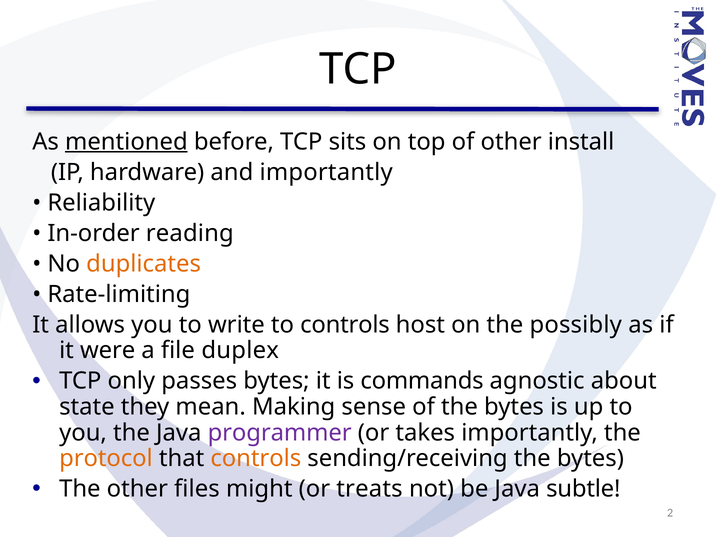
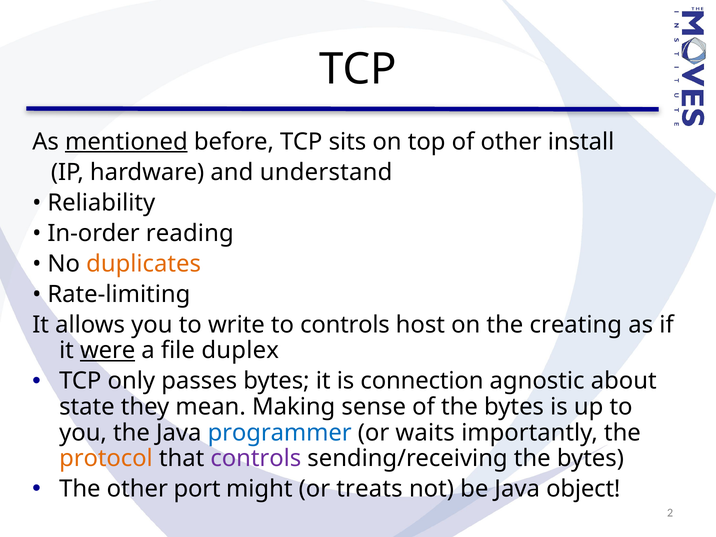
and importantly: importantly -> understand (326, 172)
possibly: possibly -> creating (576, 325)
were underline: none -> present (108, 351)
commands: commands -> connection (422, 381)
programmer colour: purple -> blue (280, 433)
takes: takes -> waits (425, 433)
controls colour: orange -> purple (256, 458)
files: files -> port (197, 489)
subtle: subtle -> object (583, 489)
